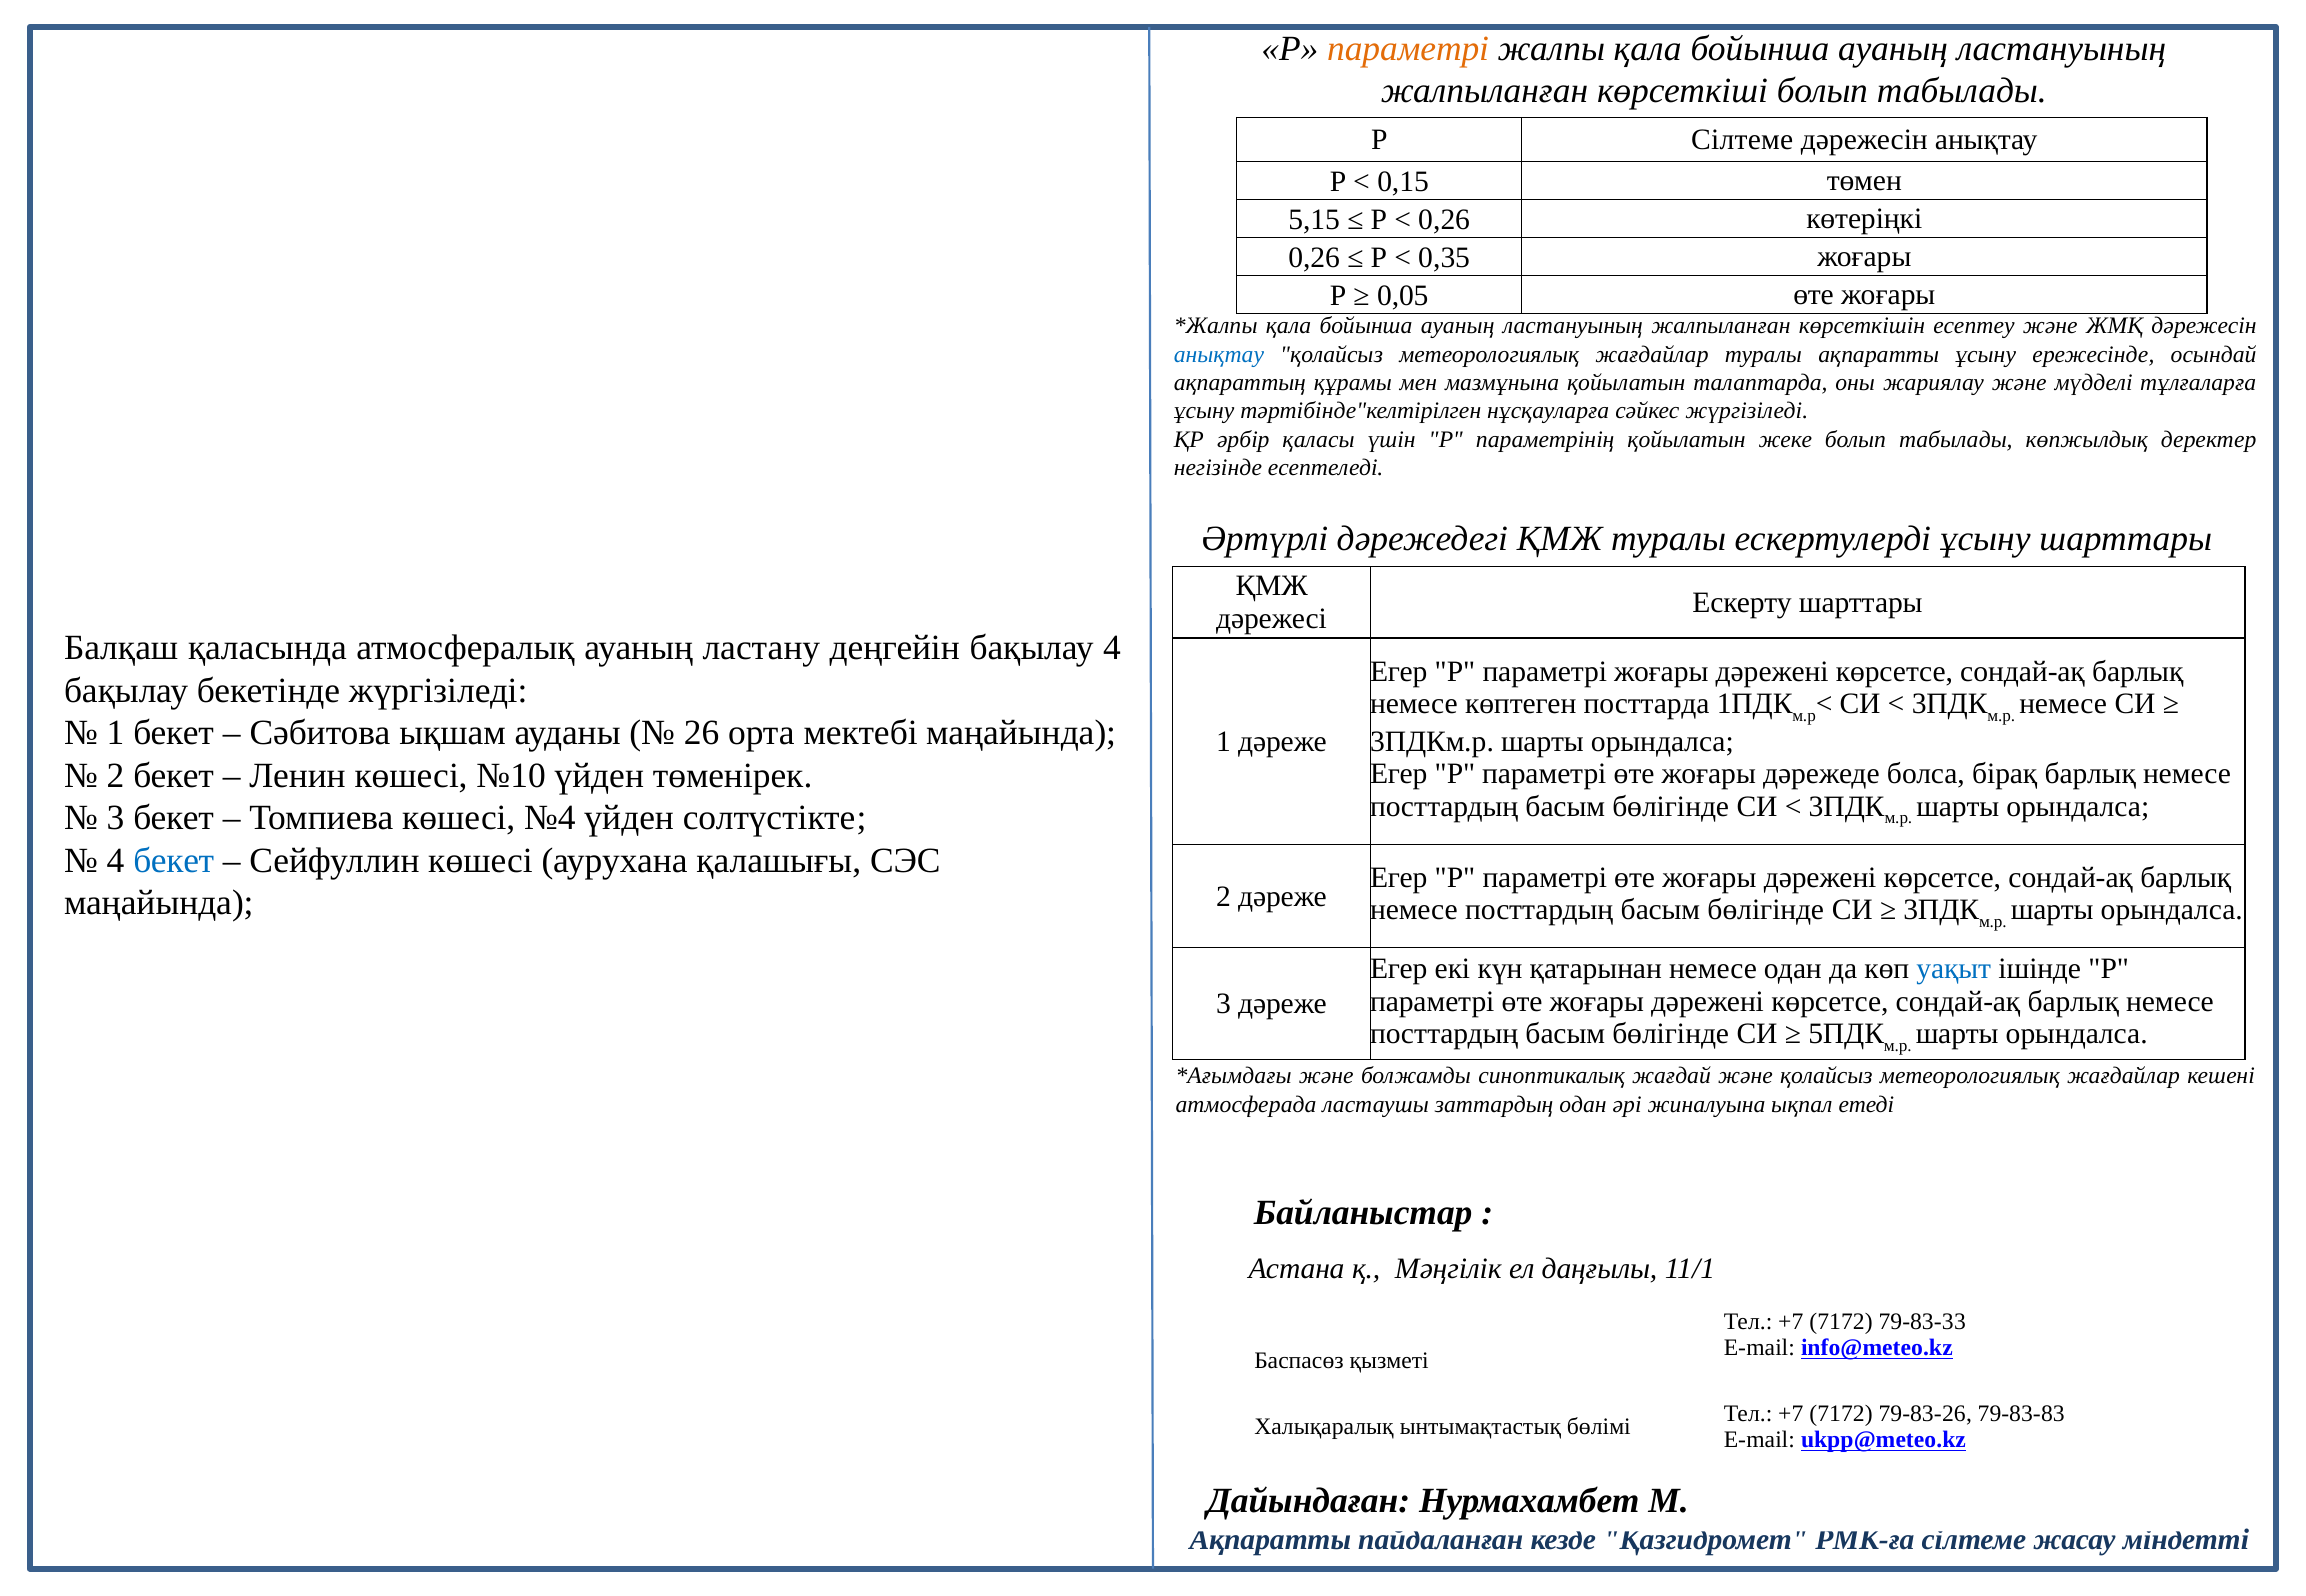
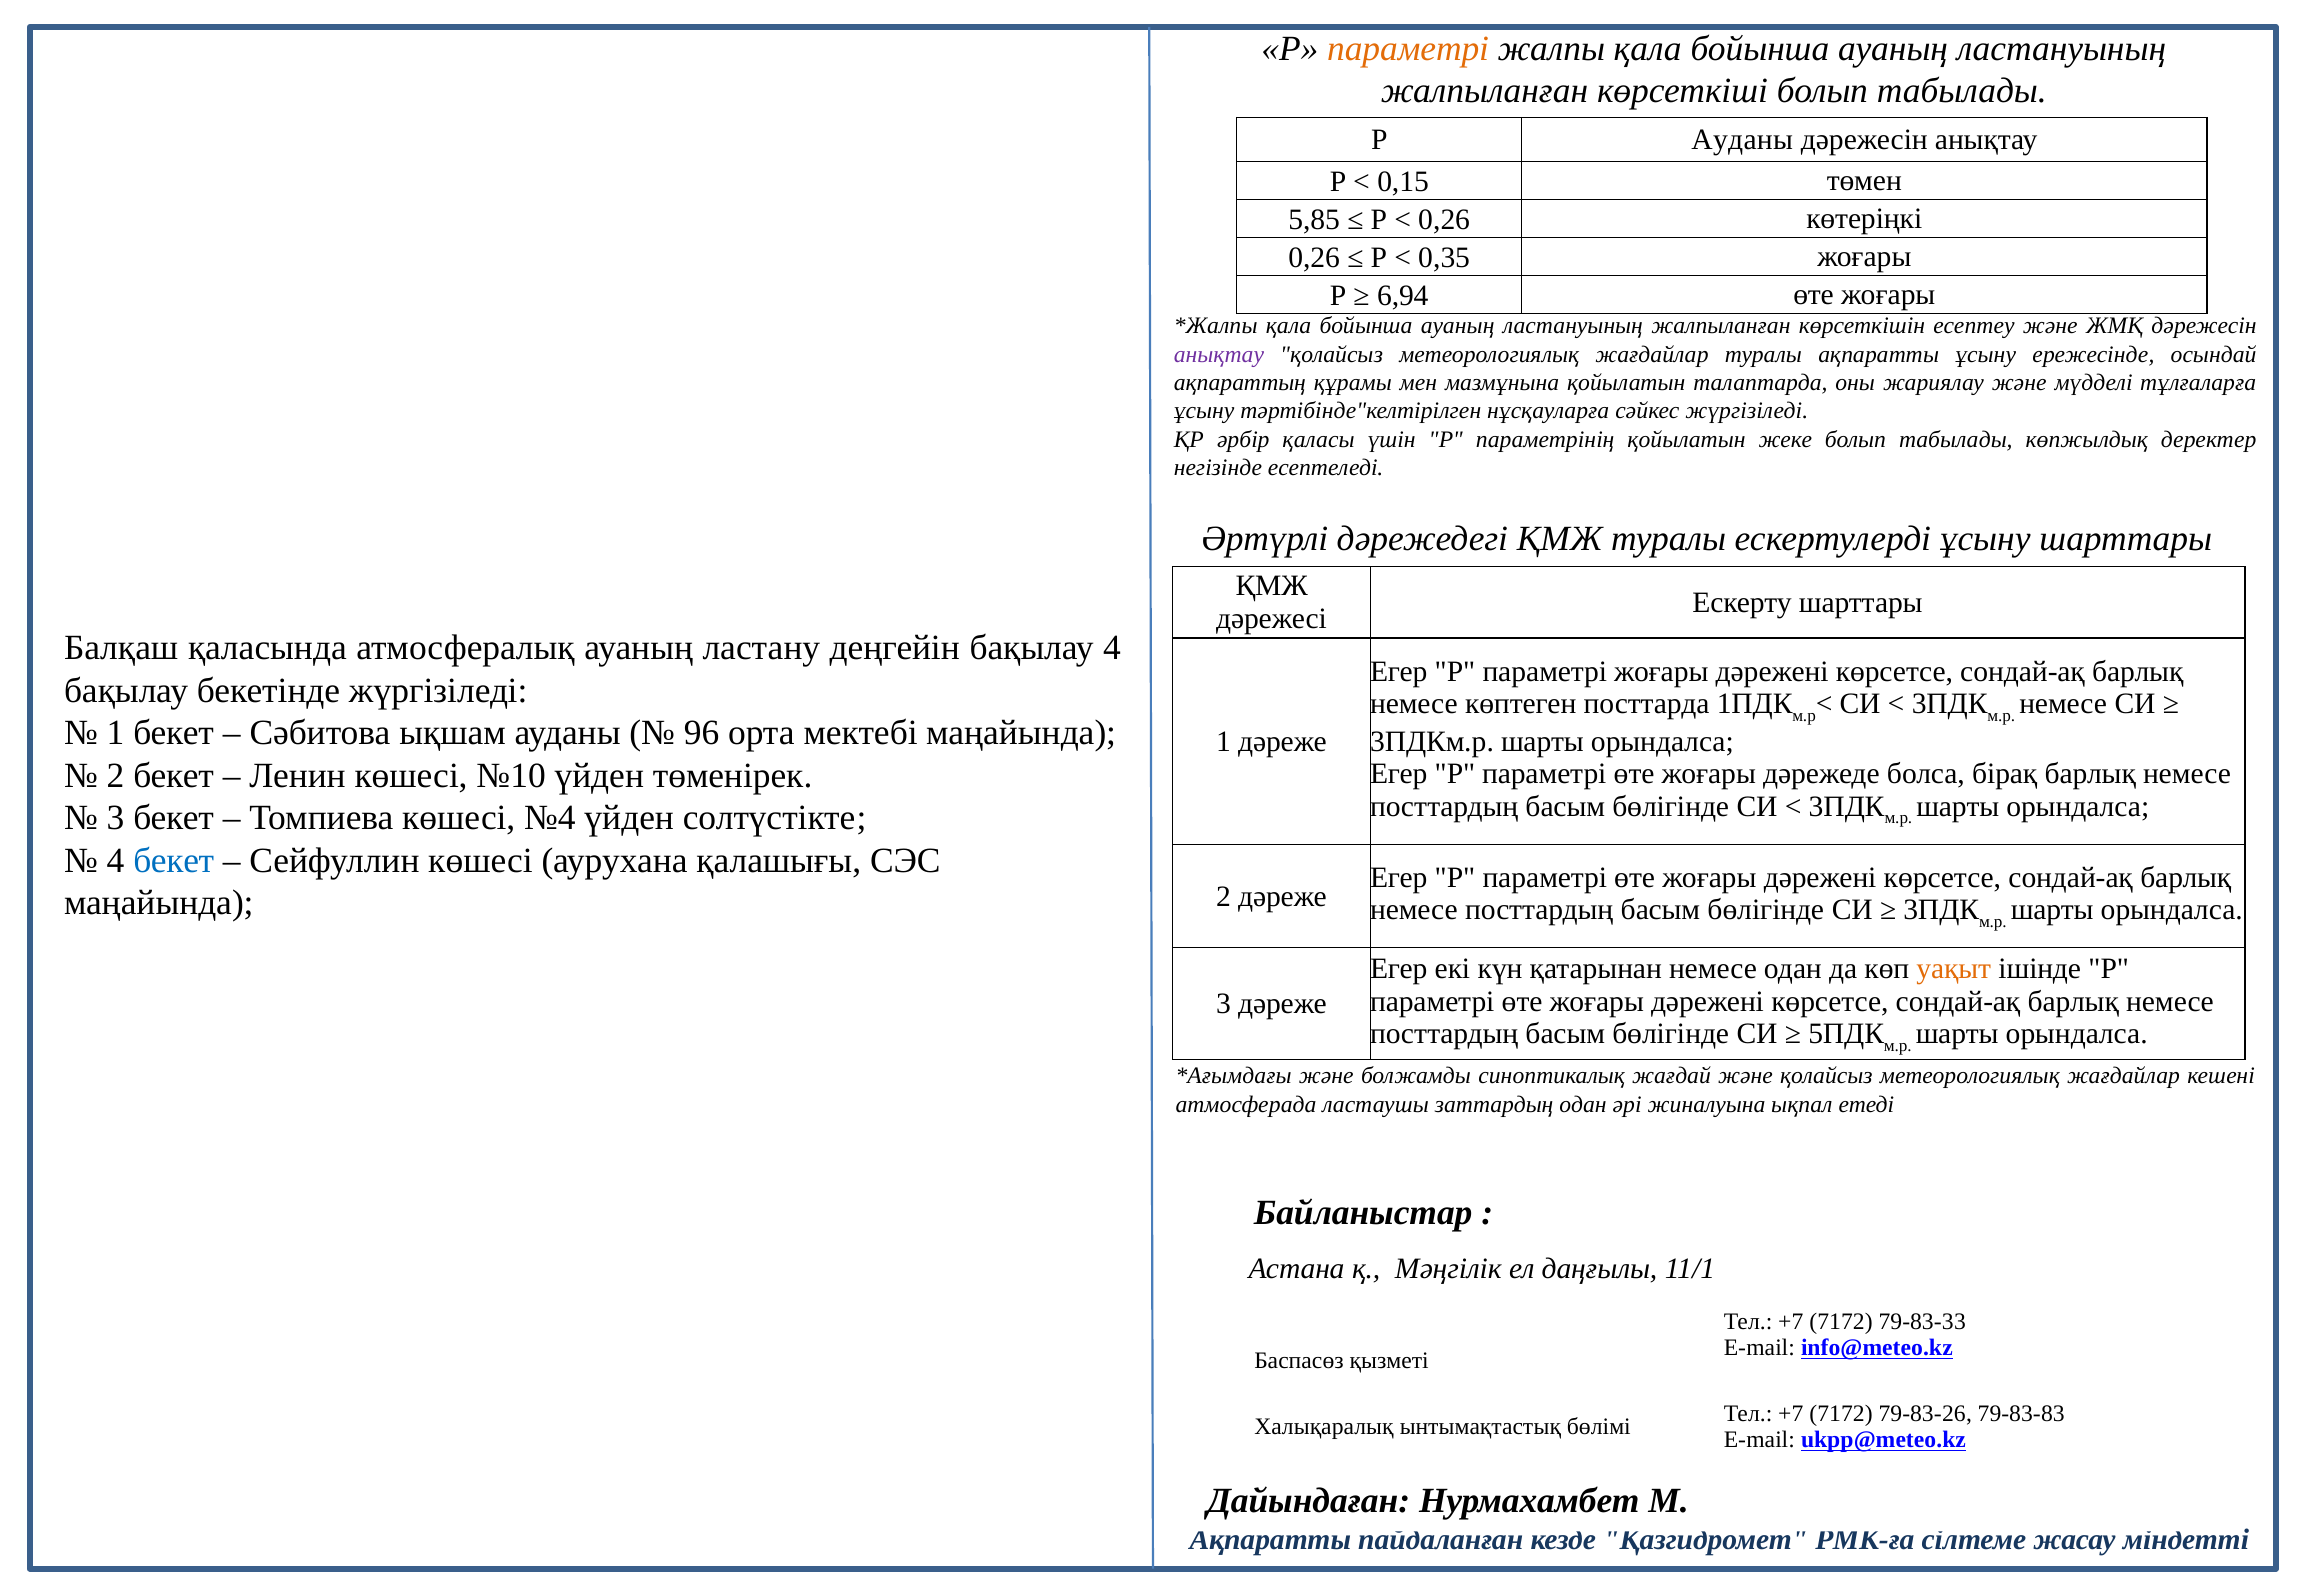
Р Сілтеме: Сілтеме -> Ауданы (1742, 140)
5,15: 5,15 -> 5,85 (1314, 220)
0,05: 0,05 -> 6,94 (1403, 296)
анықтау colour: blue -> purple (1219, 354)
26: 26 -> 96 (702, 733)
уақыт colour: blue -> orange (1954, 969)
